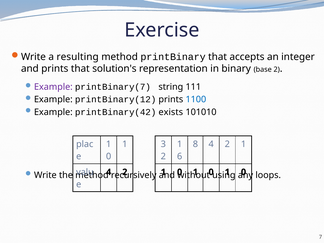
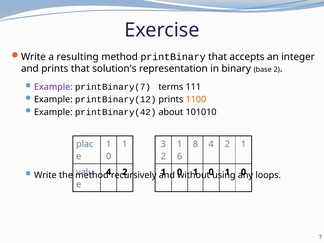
string: string -> terms (171, 87)
1100 colour: blue -> orange (196, 99)
exists: exists -> about (171, 112)
